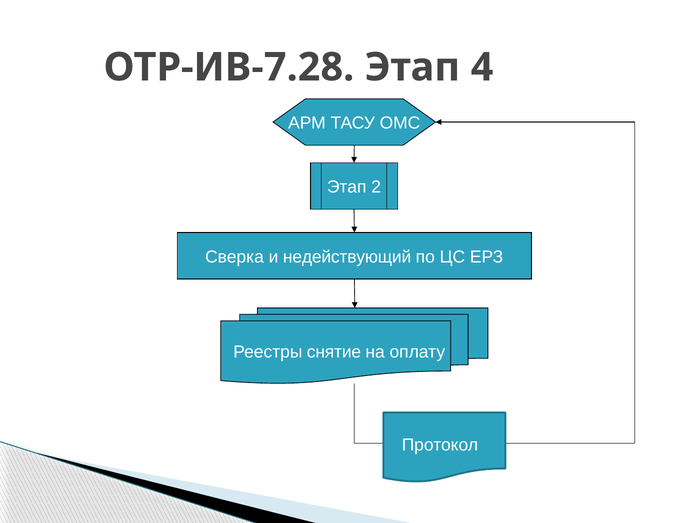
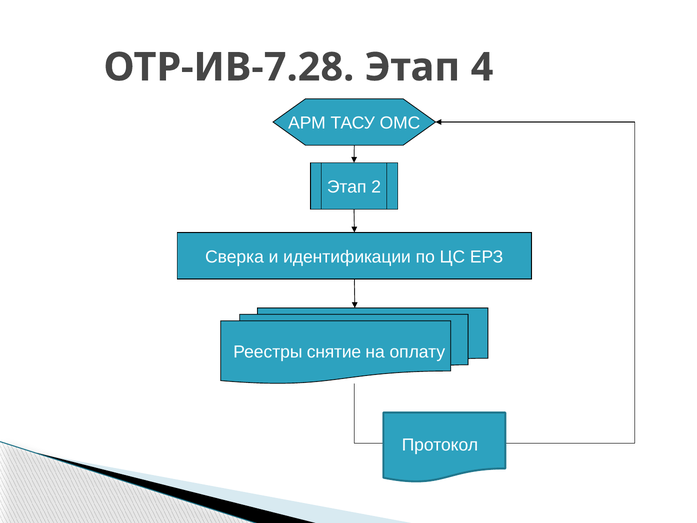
недействующий: недействующий -> идентификации (347, 257)
